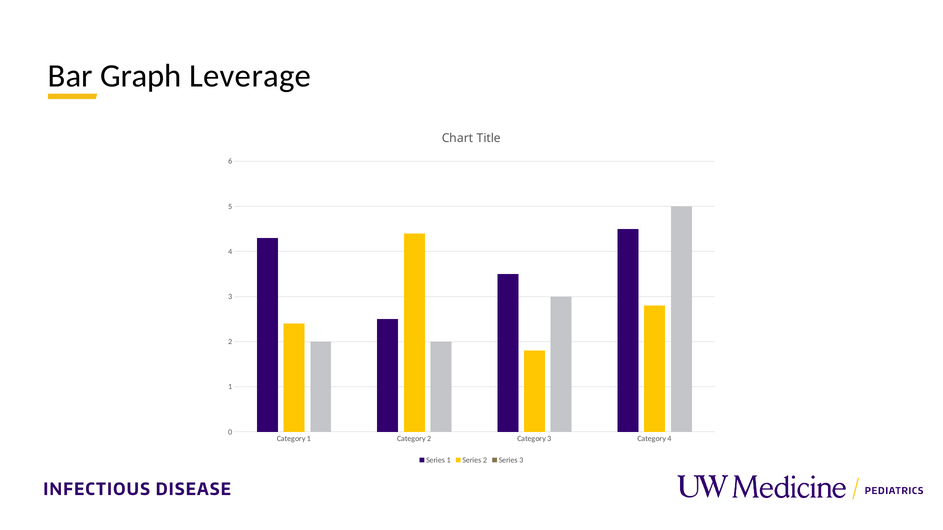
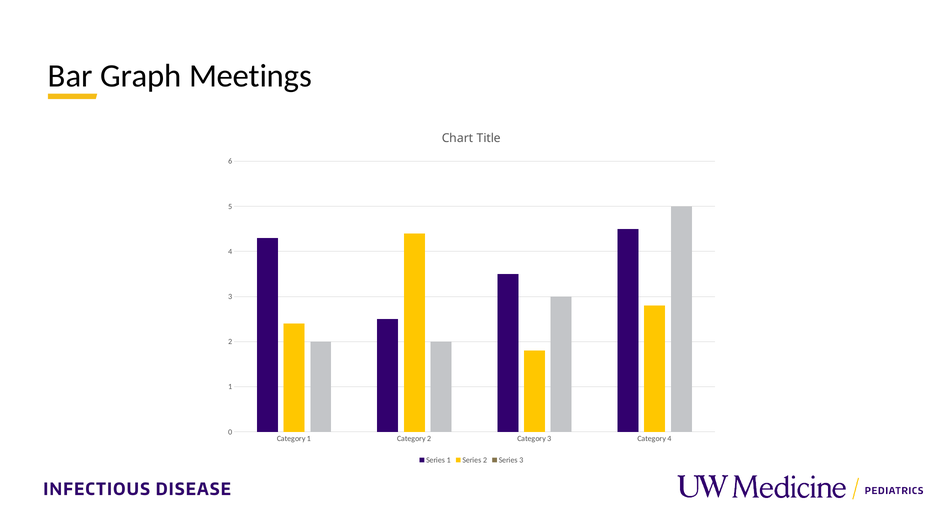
Leverage: Leverage -> Meetings (250, 76)
